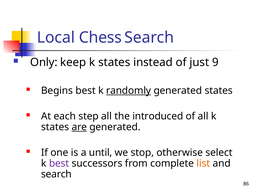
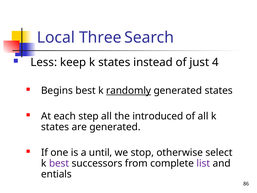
Chess: Chess -> Three (100, 37)
Only: Only -> Less (44, 62)
9: 9 -> 4 (215, 62)
are underline: present -> none (79, 127)
list colour: orange -> purple (203, 163)
search: search -> entials (56, 174)
